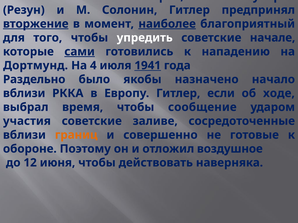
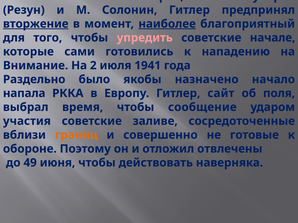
упредить colour: white -> pink (145, 38)
сами underline: present -> none (80, 52)
Дортмунд: Дортмунд -> Внимание (36, 66)
4: 4 -> 2 (93, 66)
1941 underline: present -> none (148, 66)
вблизи: вблизи -> напала (24, 93)
если: если -> сайт (221, 93)
ходе: ходе -> поля (279, 93)
воздушное: воздушное -> отвлечены (230, 149)
12: 12 -> 49 (30, 163)
